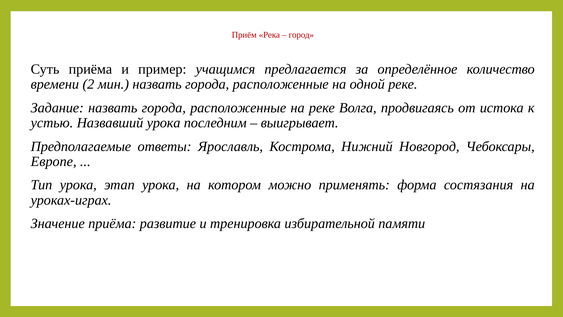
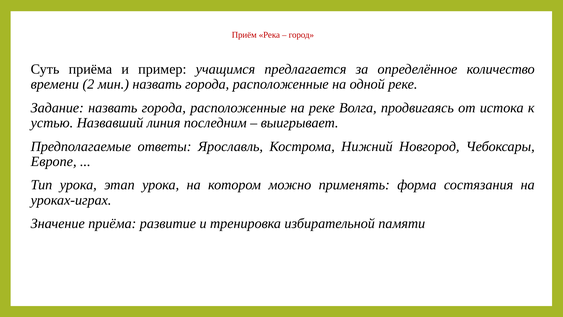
Назвавший урока: урока -> линия (164, 123)
